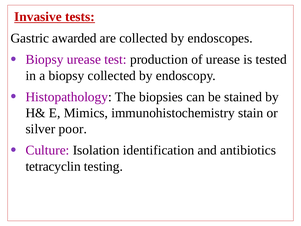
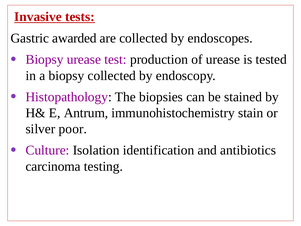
Mimics: Mimics -> Antrum (86, 113)
tetracyclin: tetracyclin -> carcinoma (53, 166)
